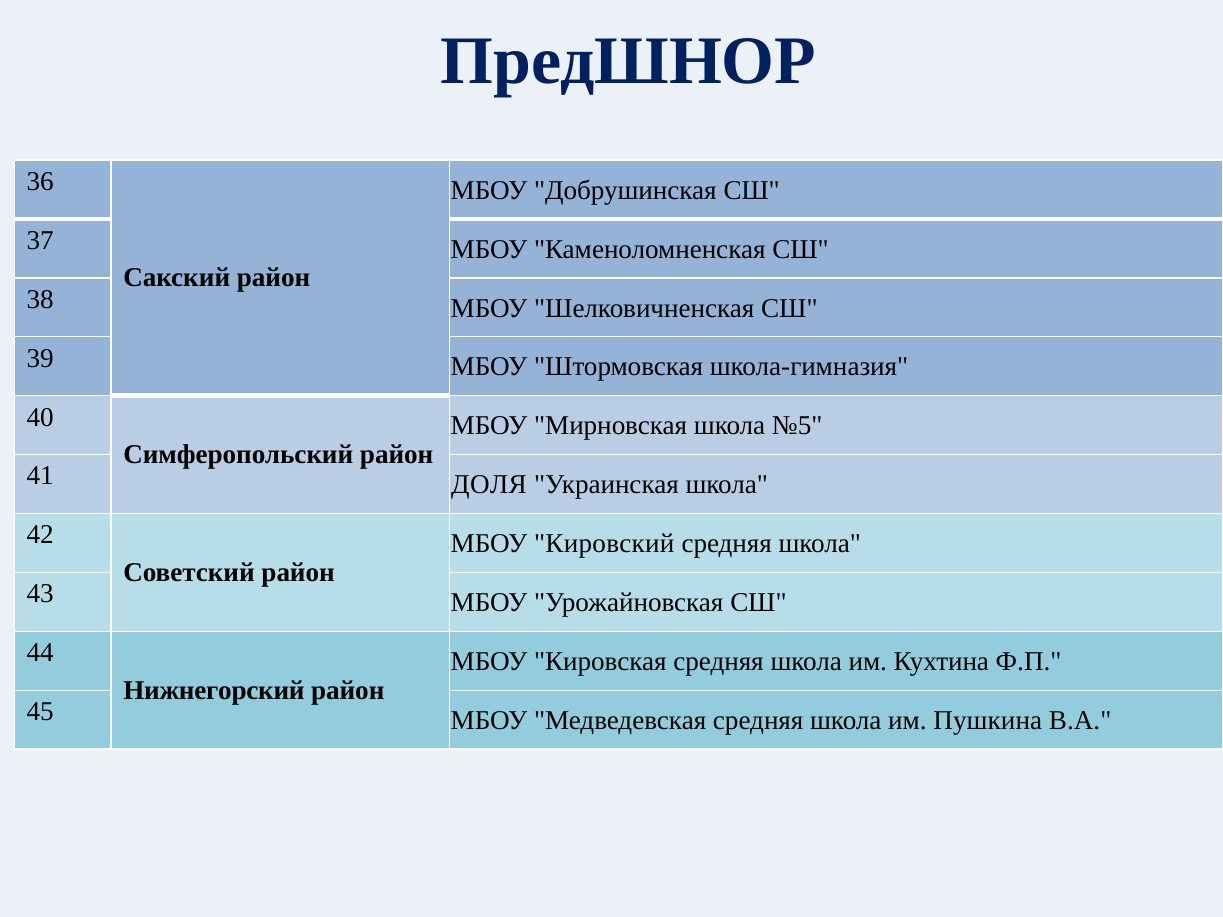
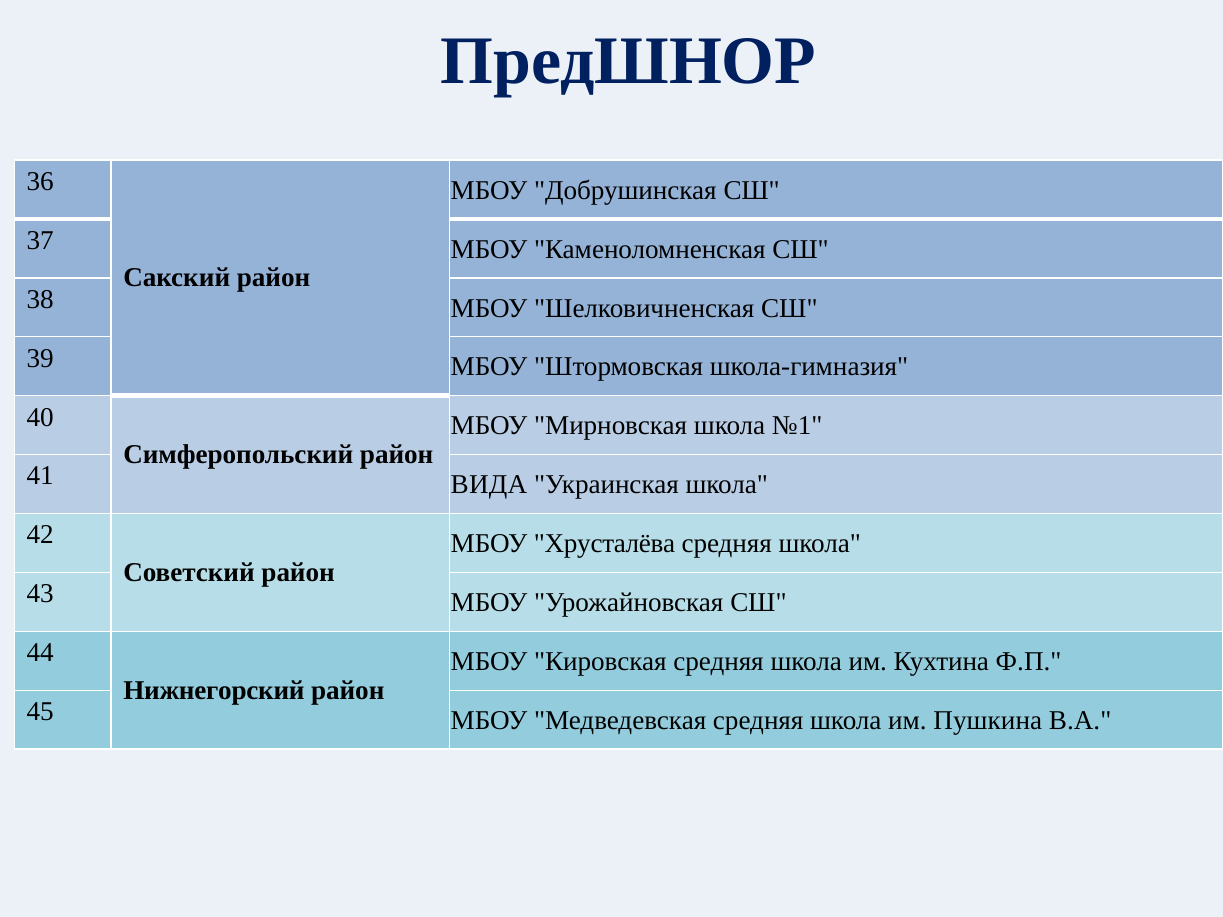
№5: №5 -> №1 (797, 426)
ДОЛЯ: ДОЛЯ -> ВИДА (489, 485)
Кировский: Кировский -> Хрусталёва (605, 544)
